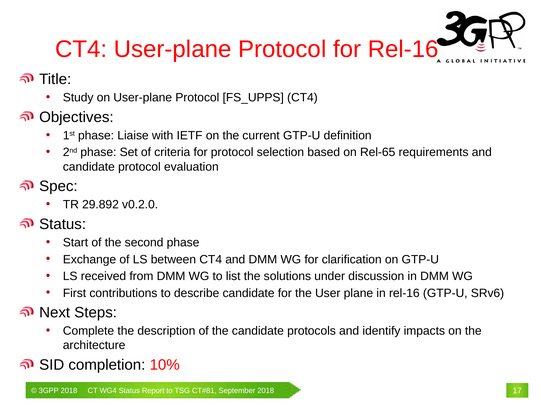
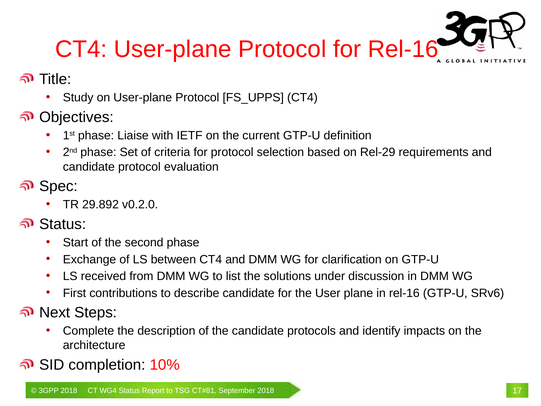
Rel-65: Rel-65 -> Rel-29 (378, 152)
